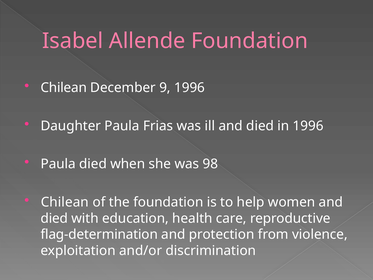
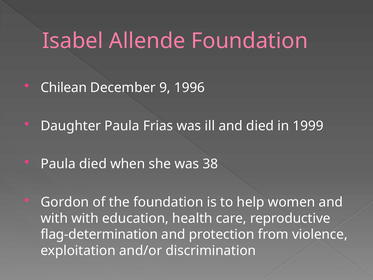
in 1996: 1996 -> 1999 (308, 126)
98: 98 -> 38 (210, 164)
Chilean: Chilean -> Gordon (65, 202)
died: died -> with (54, 218)
